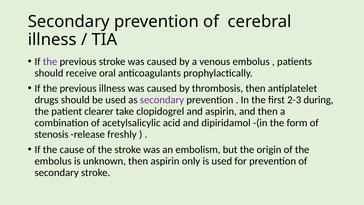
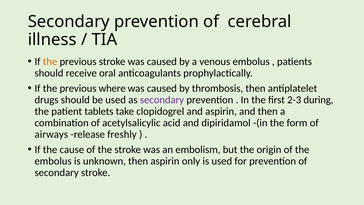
the colour: purple -> orange (50, 62)
previous illness: illness -> where (112, 88)
clearer: clearer -> tablets (99, 111)
stenosis: stenosis -> airways (51, 134)
